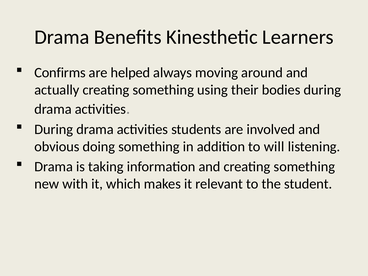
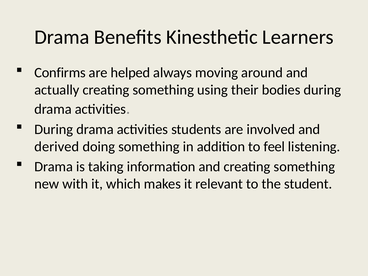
obvious: obvious -> derived (57, 147)
will: will -> feel (274, 147)
